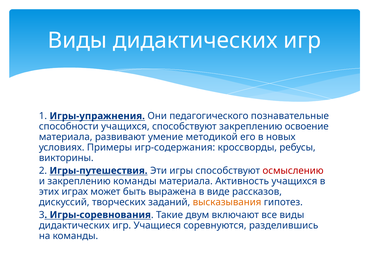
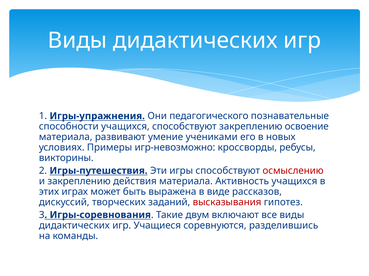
методикой: методикой -> учениками (212, 137)
игр-содержания: игр-содержания -> игр-невозможно (175, 148)
закреплению команды: команды -> действия (135, 182)
высказывания colour: orange -> red (227, 203)
